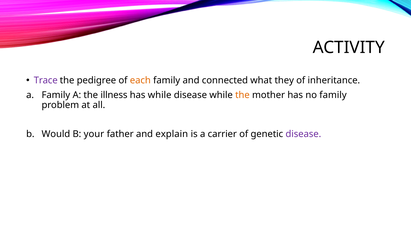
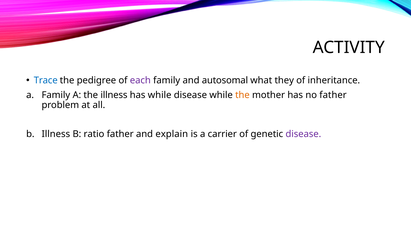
Trace colour: purple -> blue (46, 81)
each colour: orange -> purple (140, 81)
connected: connected -> autosomal (225, 81)
no family: family -> father (333, 95)
b Would: Would -> Illness (56, 134)
your: your -> ratio (94, 134)
